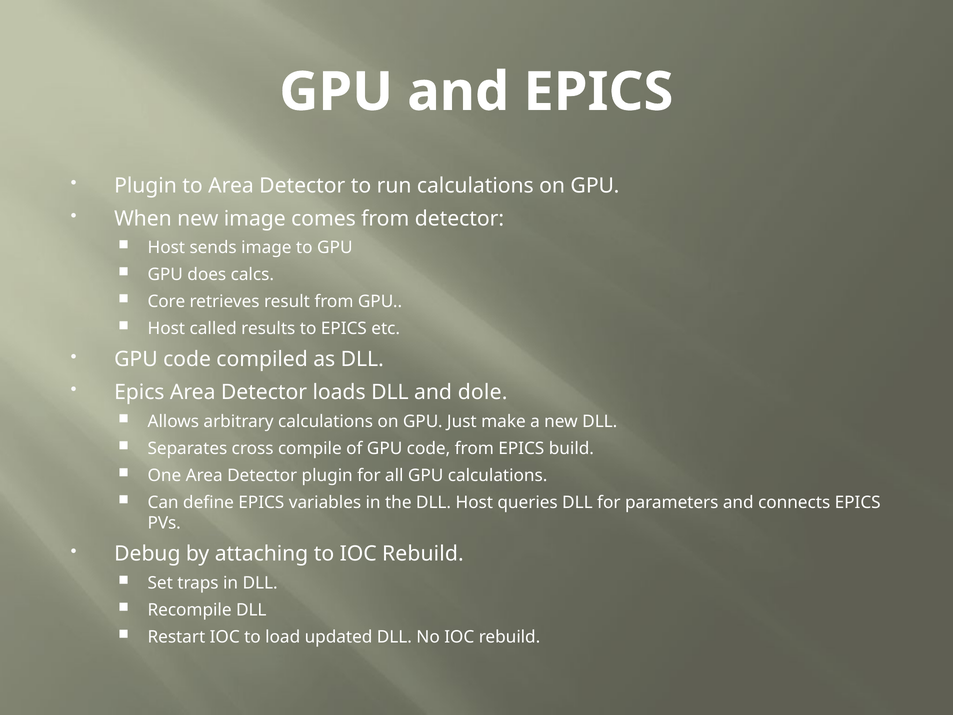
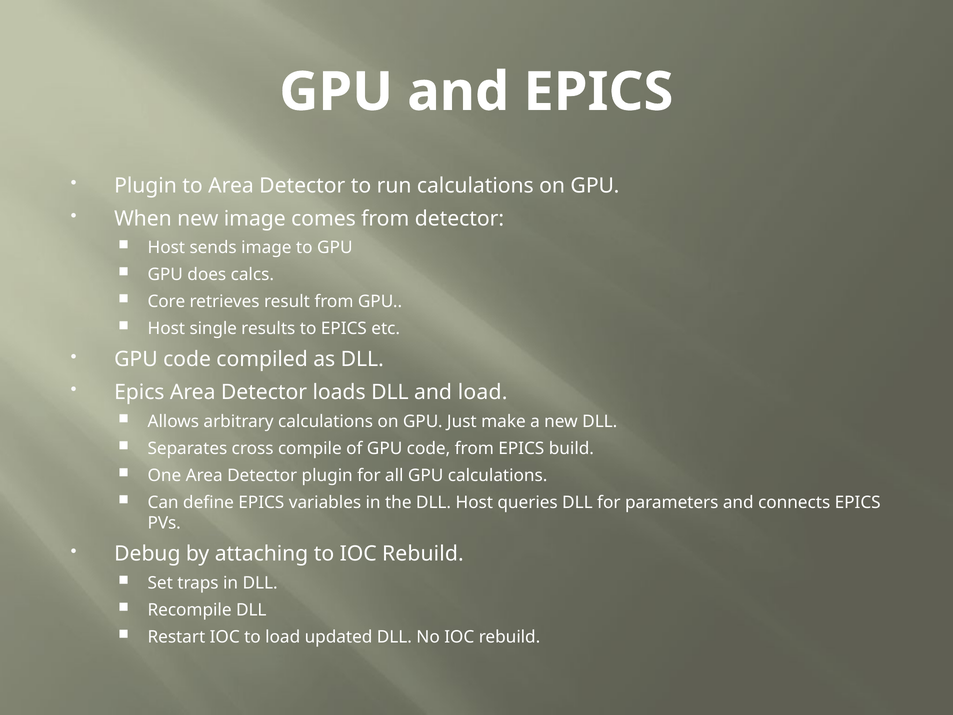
called: called -> single (213, 329)
and dole: dole -> load (483, 392)
